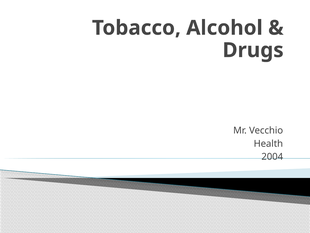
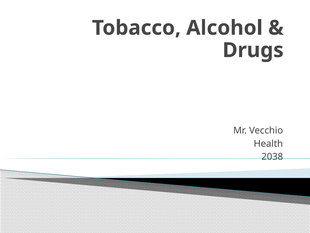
2004: 2004 -> 2038 (272, 156)
